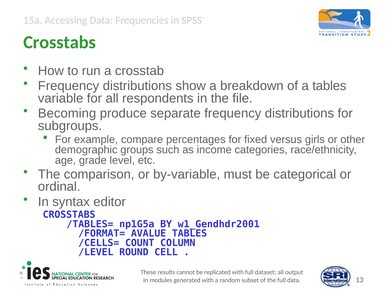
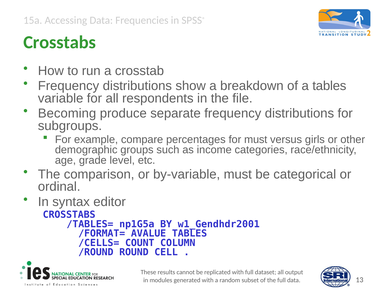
for fixed: fixed -> must (256, 139)
/LEVEL: /LEVEL -> /ROUND (96, 252)
